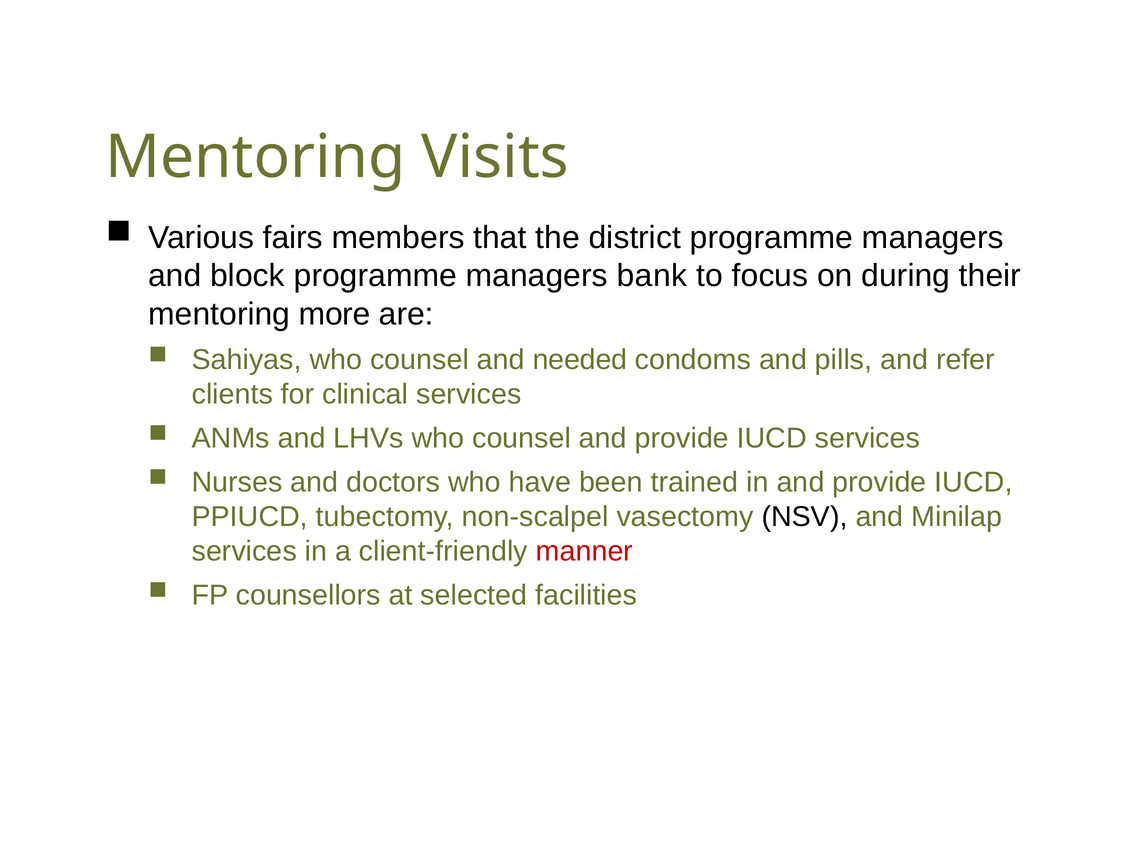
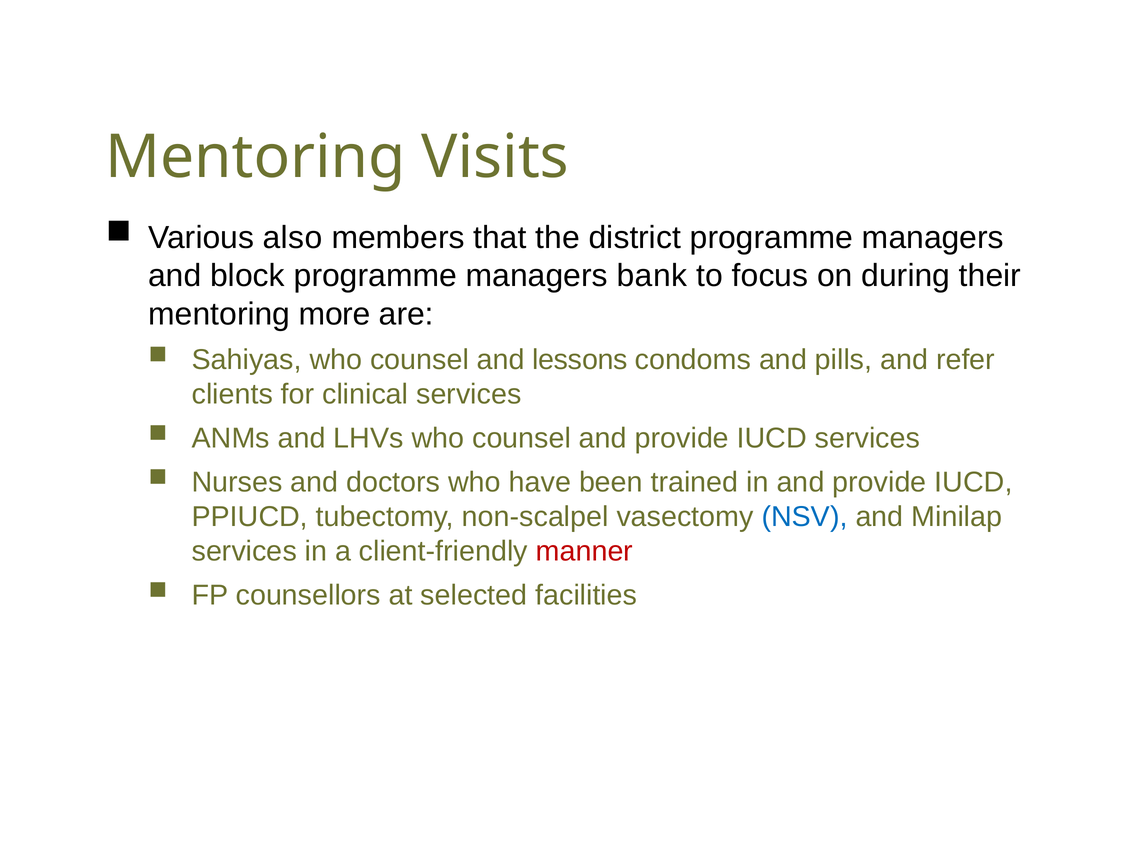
fairs: fairs -> also (293, 238)
needed: needed -> lessons (580, 360)
NSV colour: black -> blue (805, 517)
